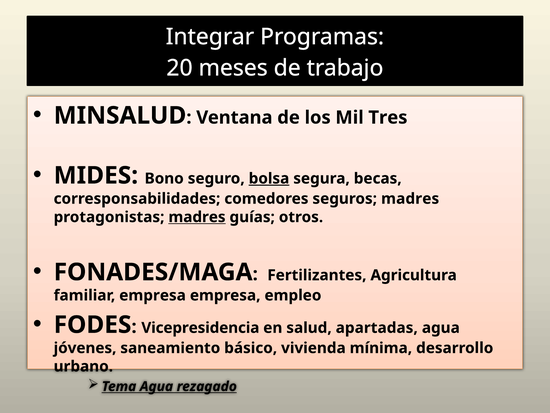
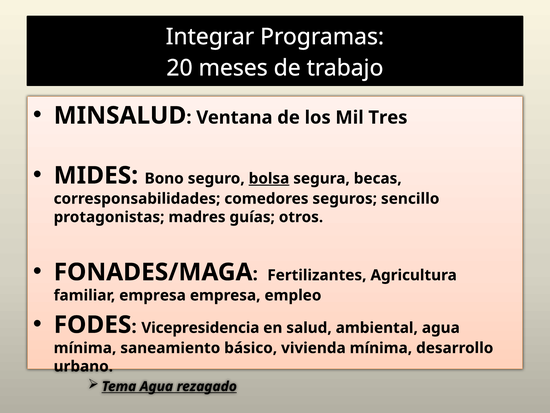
seguros madres: madres -> sencillo (410, 198)
madres underline: present -> none (197, 217)
apartadas: apartadas -> ambiental (377, 327)
jóvenes: jóvenes -> mínima (85, 348)
